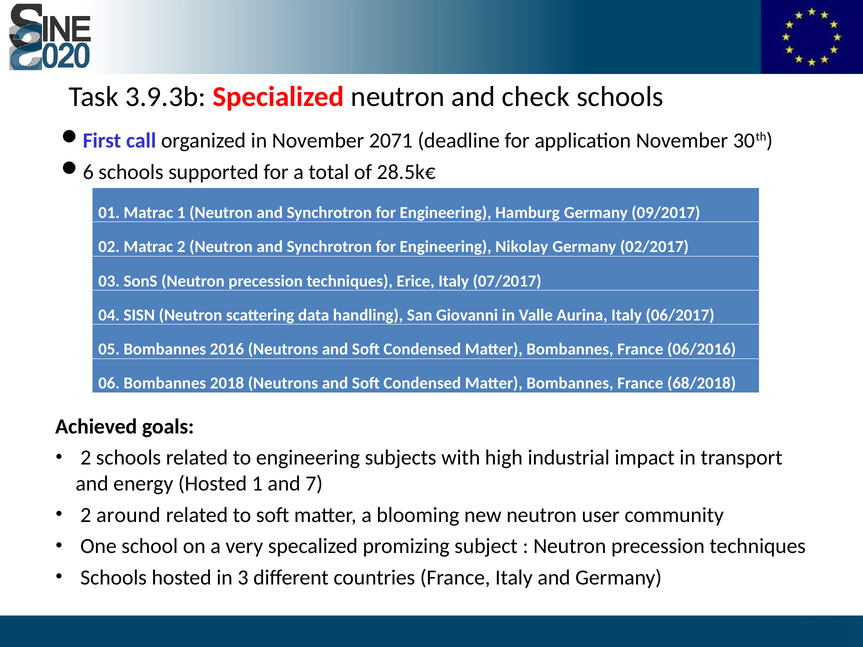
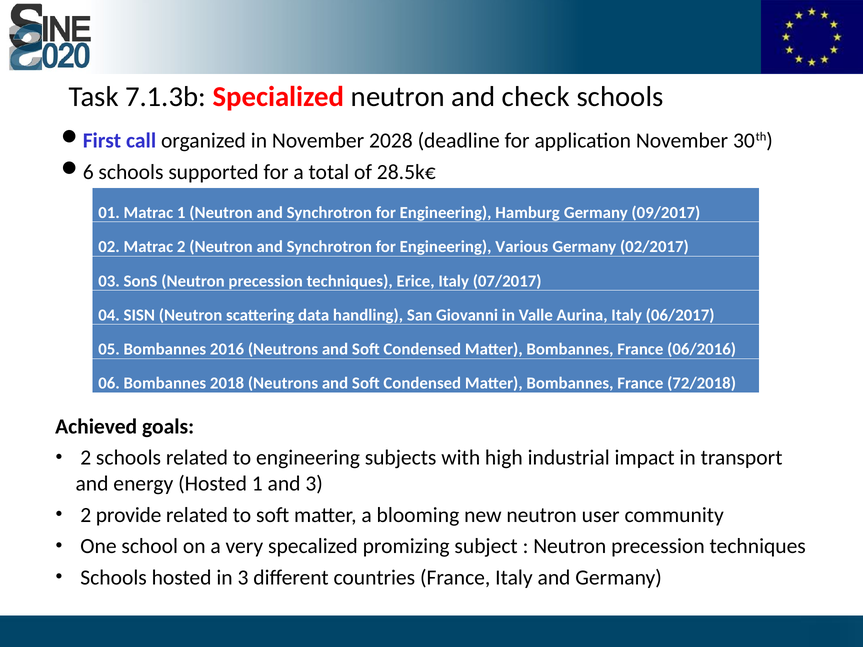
3.9.3b: 3.9.3b -> 7.1.3b (166, 97)
2071: 2071 -> 2028 (391, 141)
Nikolay: Nikolay -> Various (522, 247)
68/2018: 68/2018 -> 72/2018 (702, 384)
and 7: 7 -> 3 (314, 484)
around: around -> provide (129, 515)
